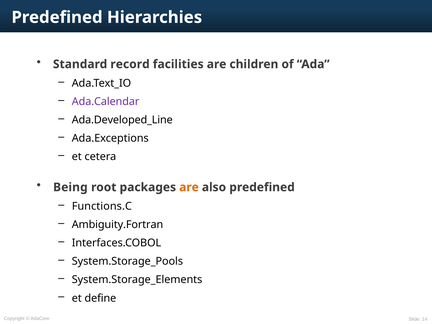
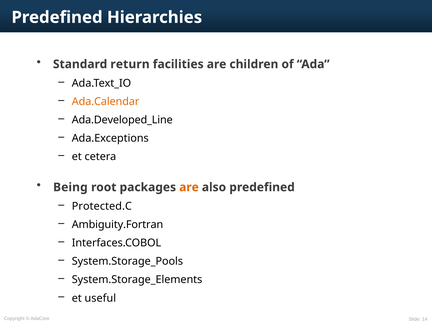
record: record -> return (130, 64)
Ada.Calendar colour: purple -> orange (106, 102)
Functions.C: Functions.C -> Protected.C (102, 206)
define: define -> useful (100, 298)
